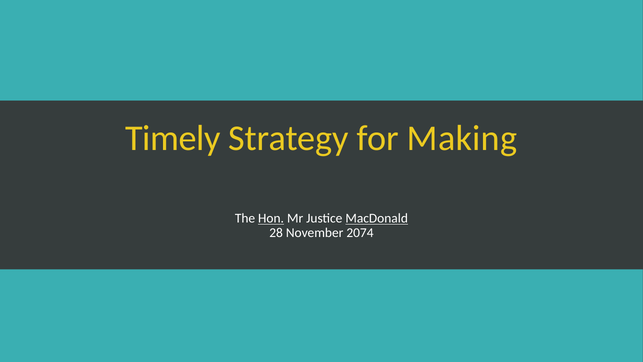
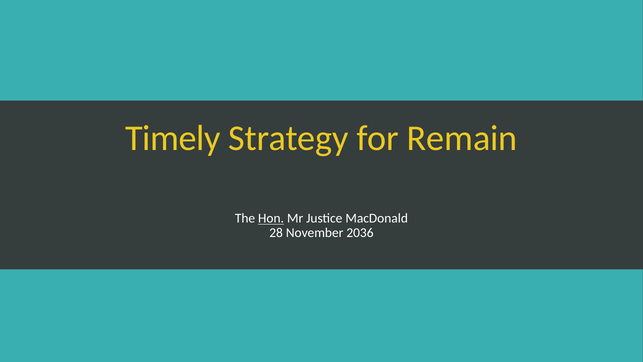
Making: Making -> Remain (462, 138)
MacDonald underline: present -> none (377, 218)
2074: 2074 -> 2036 (360, 233)
